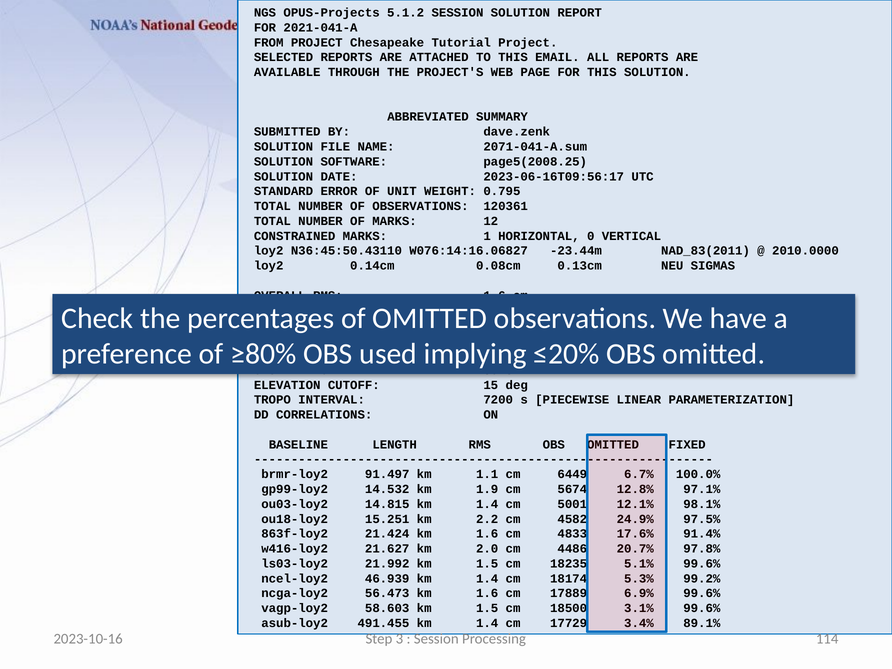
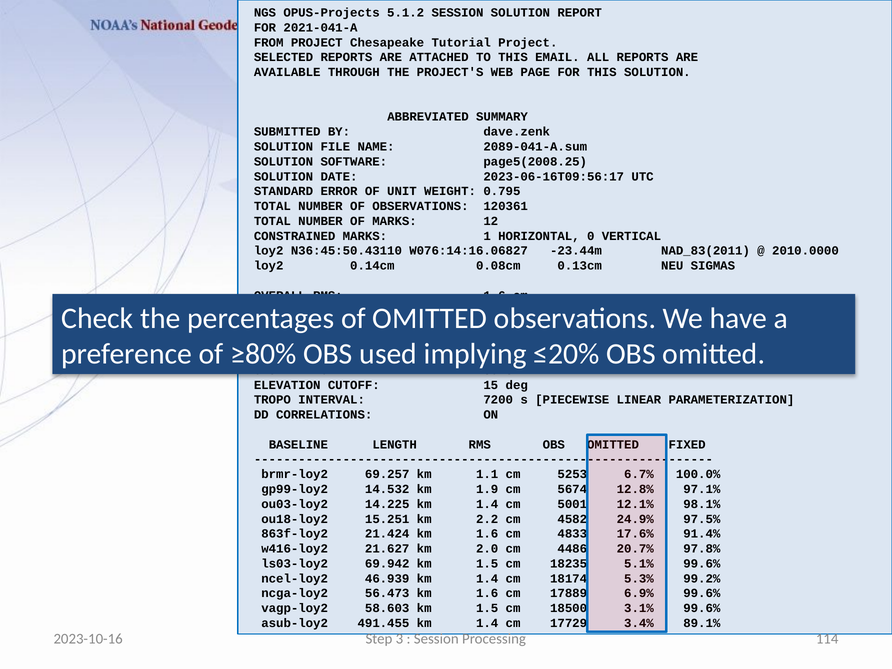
2071-041-A.sum: 2071-041-A.sum -> 2089-041-A.sum (535, 147)
91.497: 91.497 -> 69.257 (387, 474)
6449: 6449 -> 5253 (572, 474)
14.815: 14.815 -> 14.225 (387, 504)
21.992: 21.992 -> 69.942 (387, 564)
